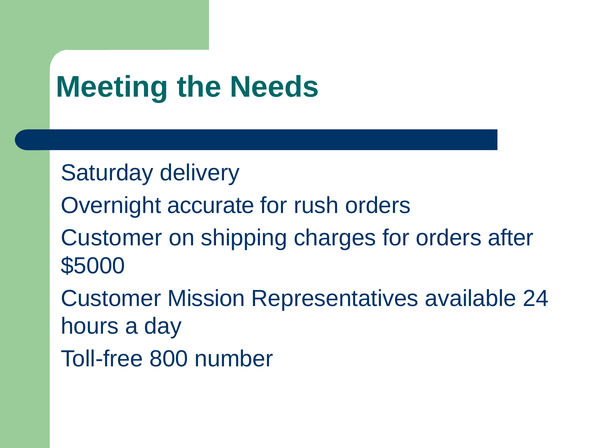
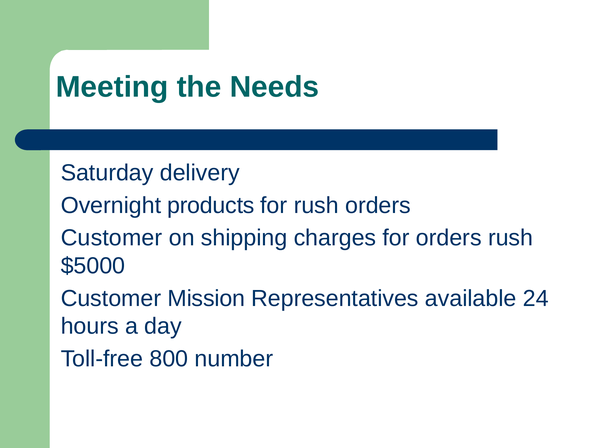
accurate: accurate -> products (211, 205)
orders after: after -> rush (511, 238)
